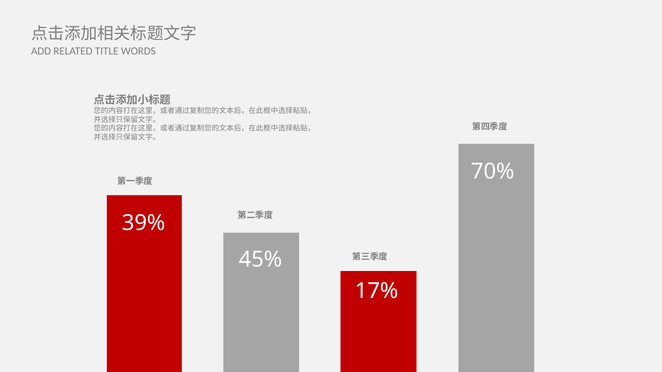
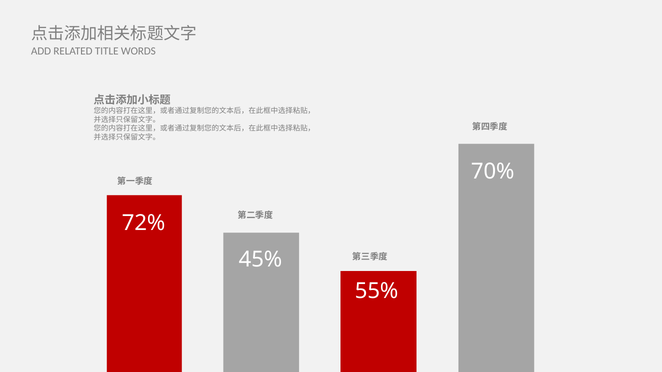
39%: 39% -> 72% (144, 223)
17%: 17% -> 55% (377, 291)
